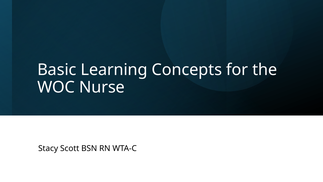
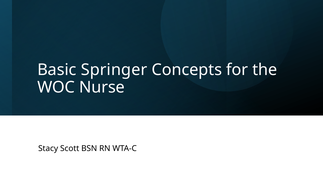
Learning: Learning -> Springer (114, 70)
